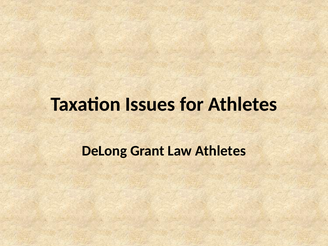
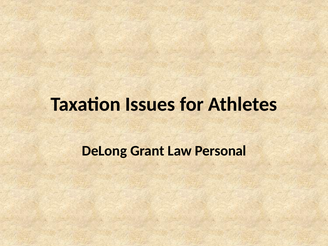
Law Athletes: Athletes -> Personal (221, 151)
